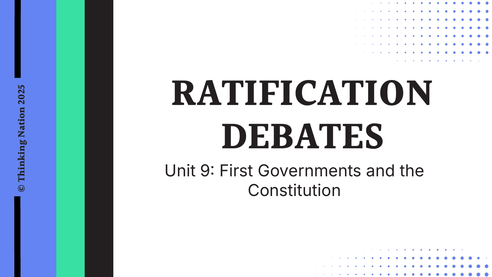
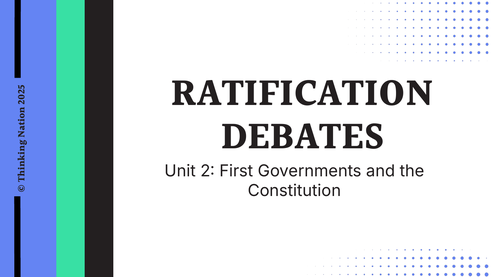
Unit 9: 9 -> 2 (208, 171)
